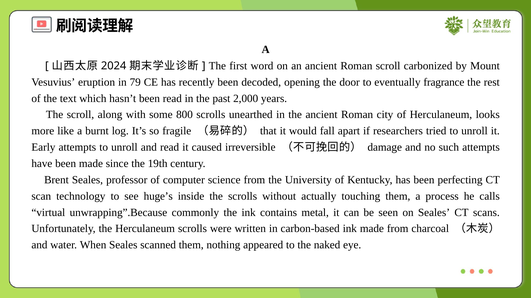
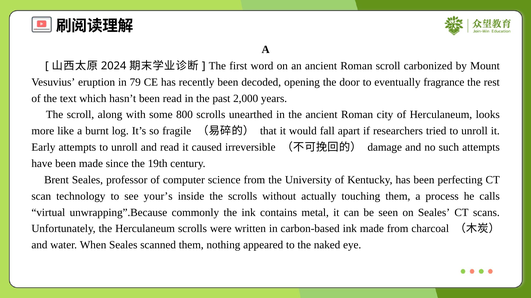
huge’s: huge’s -> your’s (158, 197)
